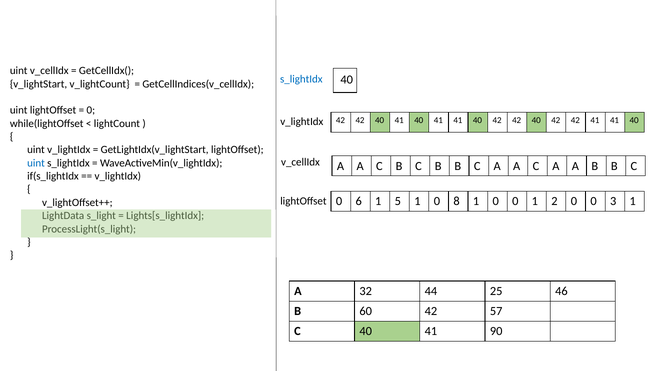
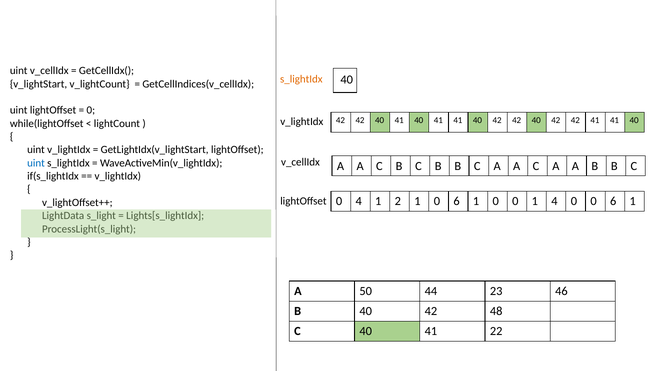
s_lightIdx colour: blue -> orange (301, 79)
0 6: 6 -> 4 (359, 201)
5: 5 -> 2 (398, 201)
1 0 8: 8 -> 6 (457, 201)
1 2: 2 -> 4 (554, 201)
0 0 3: 3 -> 6 (613, 201)
32: 32 -> 50 (366, 291)
25: 25 -> 23 (496, 291)
B 60: 60 -> 40 (366, 311)
57: 57 -> 48 (496, 311)
90: 90 -> 22 (496, 331)
